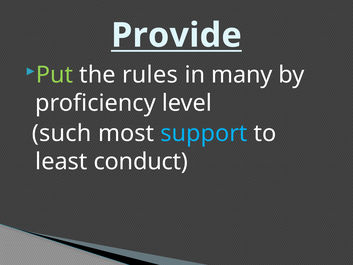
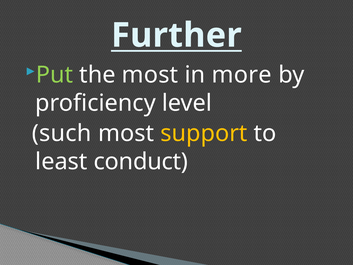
Provide: Provide -> Further (176, 35)
the rules: rules -> most (150, 75)
many: many -> more (242, 75)
support colour: light blue -> yellow (204, 133)
